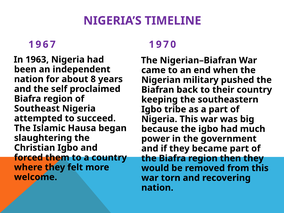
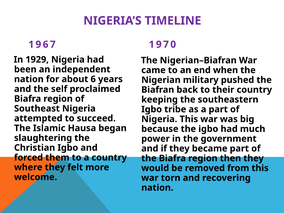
1963: 1963 -> 1929 (37, 60)
8: 8 -> 6 (93, 79)
